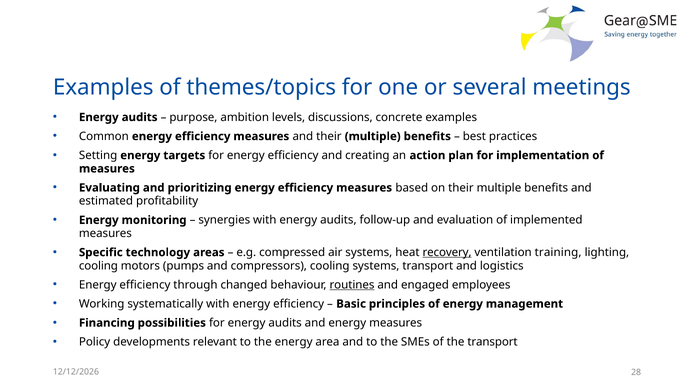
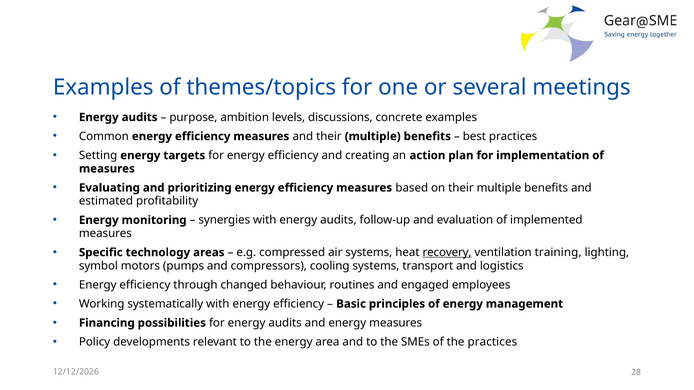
cooling: cooling -> symbol (98, 266)
routines underline: present -> none (352, 285)
the transport: transport -> practices (492, 342)
